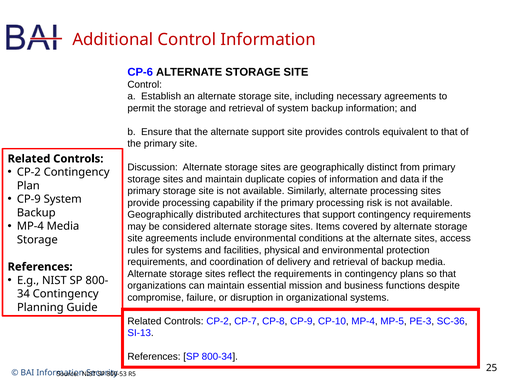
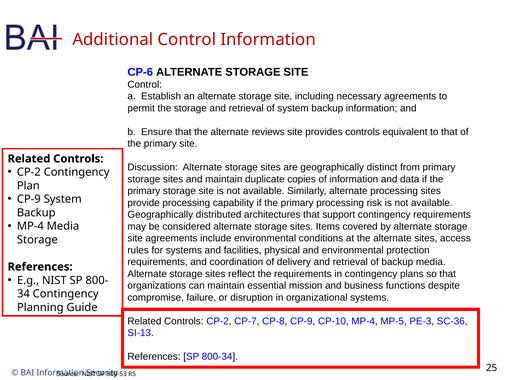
alternate support: support -> reviews (268, 132)
